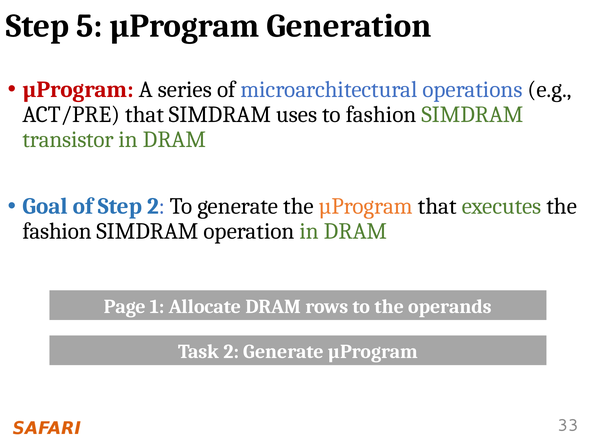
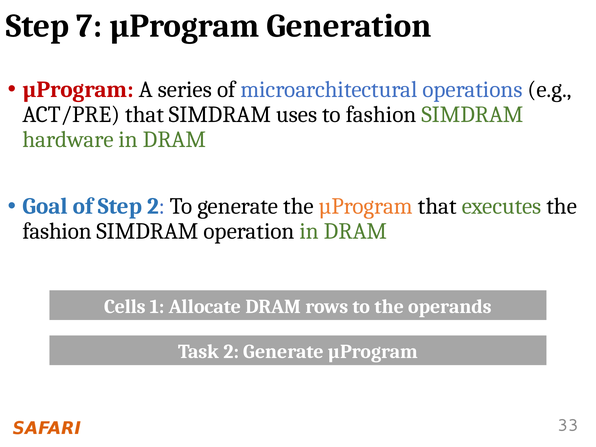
5: 5 -> 7 (89, 26)
transistor: transistor -> hardware (68, 140)
Page: Page -> Cells (125, 307)
